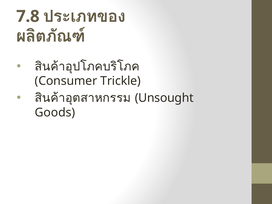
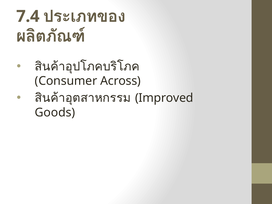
7.8: 7.8 -> 7.4 (28, 16)
Trickle: Trickle -> Across (121, 81)
Unsought: Unsought -> Improved (164, 98)
